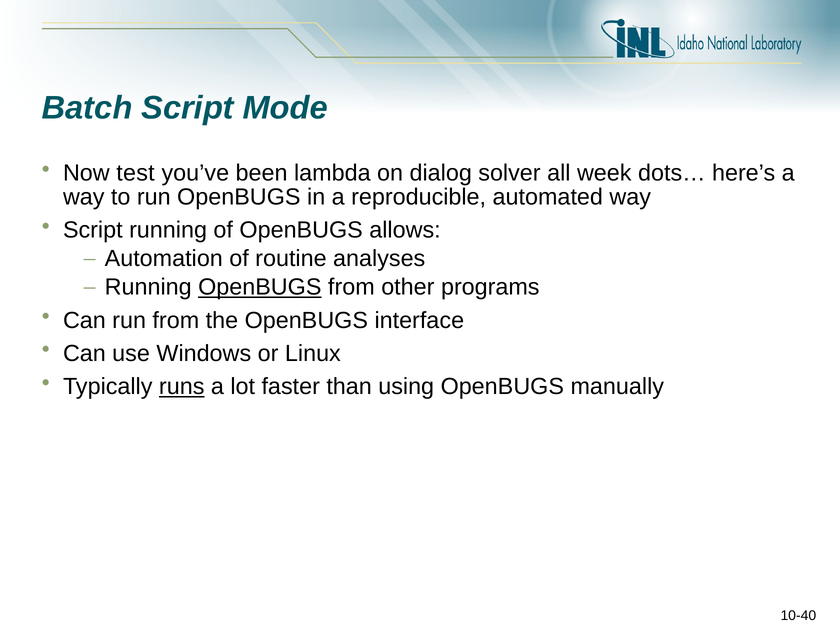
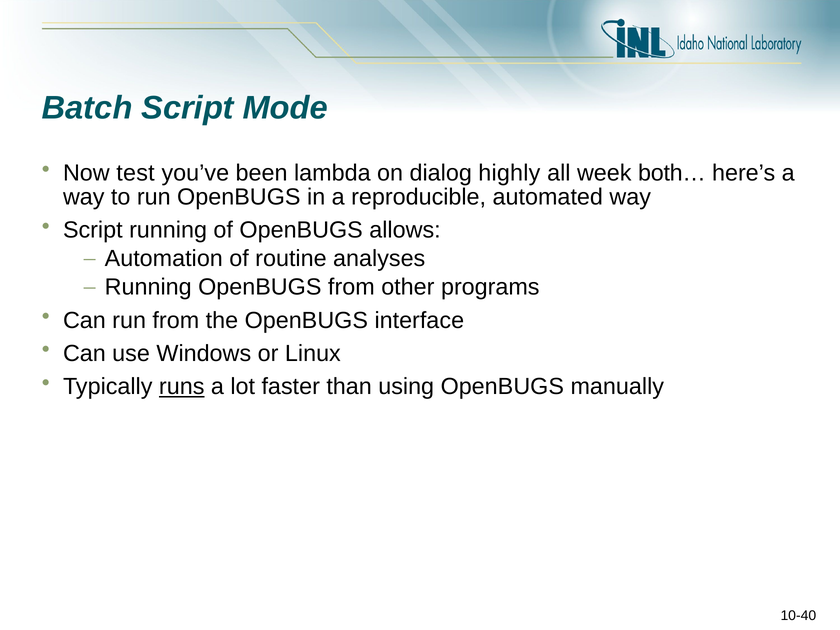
solver: solver -> highly (509, 173)
dots…: dots… -> both… (672, 173)
OpenBUGS underline: present -> none (260, 287)
